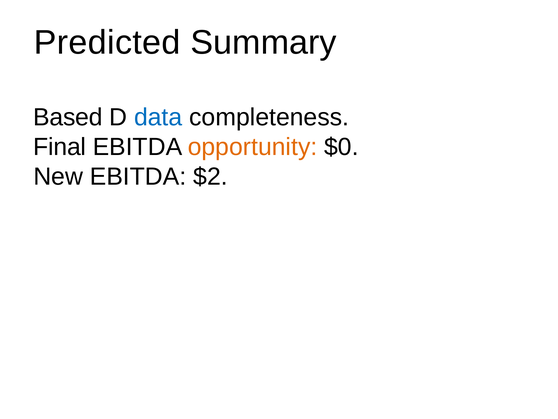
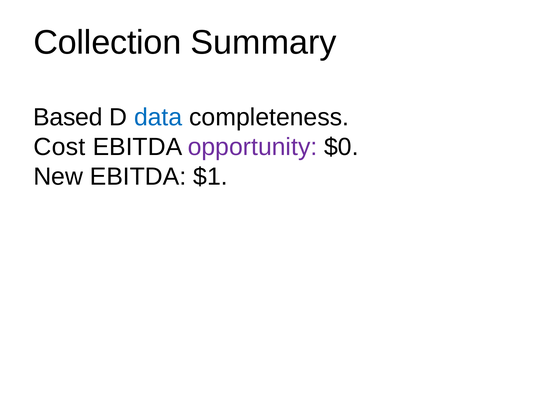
Predicted: Predicted -> Collection (107, 42)
Final: Final -> Cost (59, 147)
opportunity colour: orange -> purple (253, 147)
$2: $2 -> $1 (211, 177)
